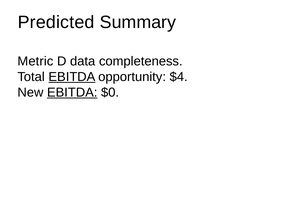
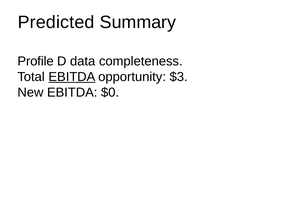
Metric: Metric -> Profile (36, 61)
$4: $4 -> $3 (179, 77)
EBITDA underline: present -> none (72, 92)
